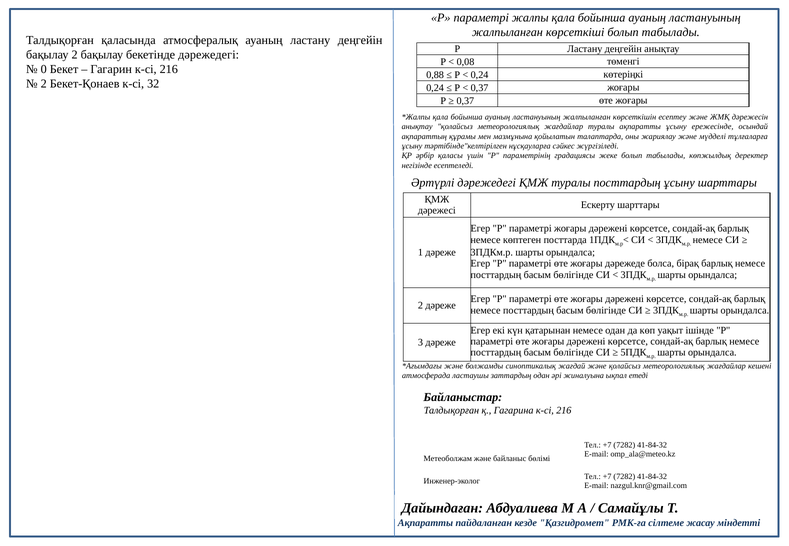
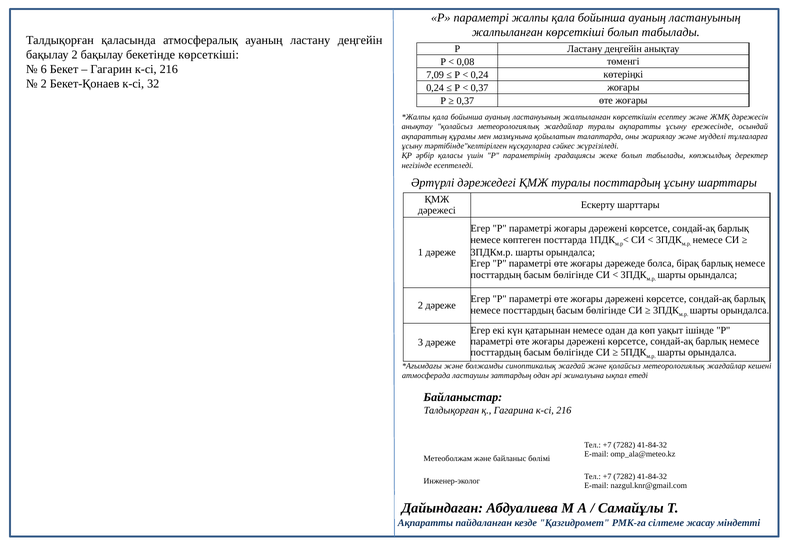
бекетінде дәрежедегі: дәрежедегі -> көрсеткіші (209, 55)
0: 0 -> 6 (44, 69)
0,88: 0,88 -> 7,09 (435, 75)
